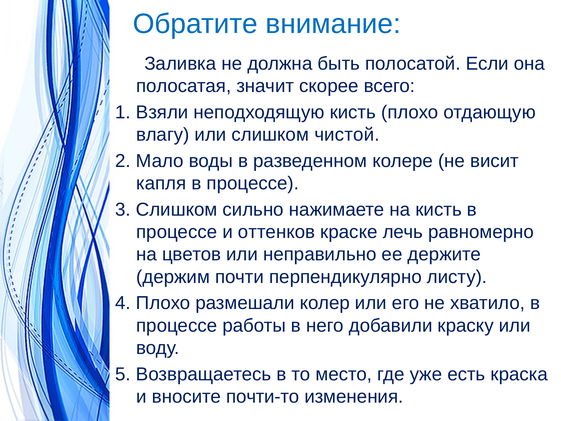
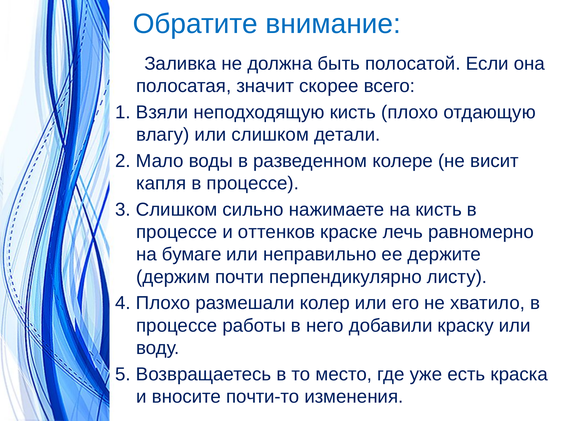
чистой: чистой -> детали (347, 135)
цветов: цветов -> бумаге (192, 254)
